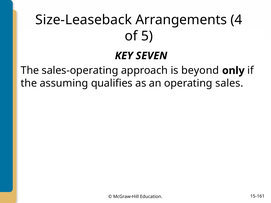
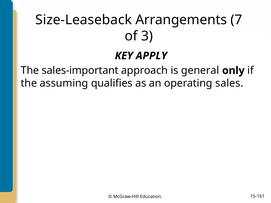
4: 4 -> 7 (236, 20)
5: 5 -> 3 (147, 36)
SEVEN: SEVEN -> APPLY (151, 56)
sales-operating: sales-operating -> sales-important (80, 71)
beyond: beyond -> general (200, 71)
